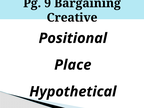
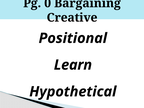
9: 9 -> 0 (48, 3)
Place: Place -> Learn (73, 65)
